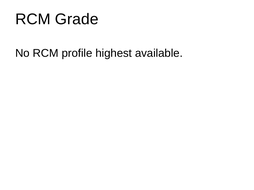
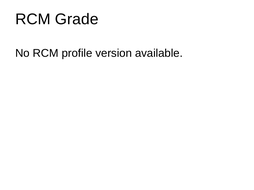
highest: highest -> version (114, 53)
